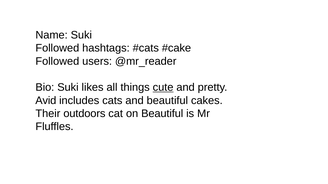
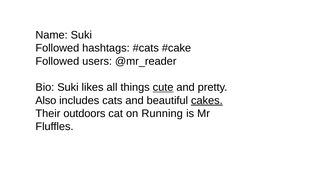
Avid: Avid -> Also (46, 101)
cakes underline: none -> present (207, 101)
on Beautiful: Beautiful -> Running (162, 114)
